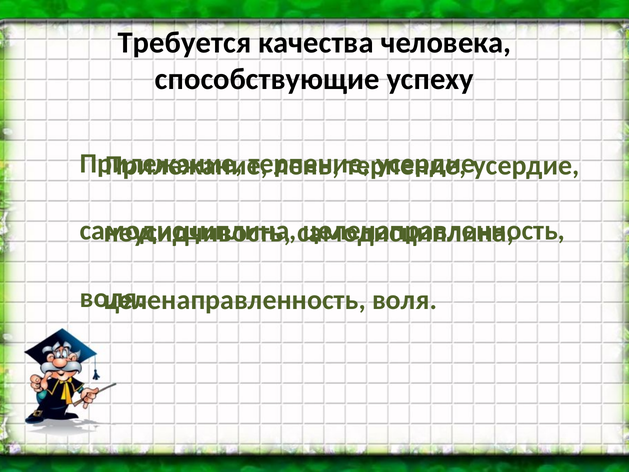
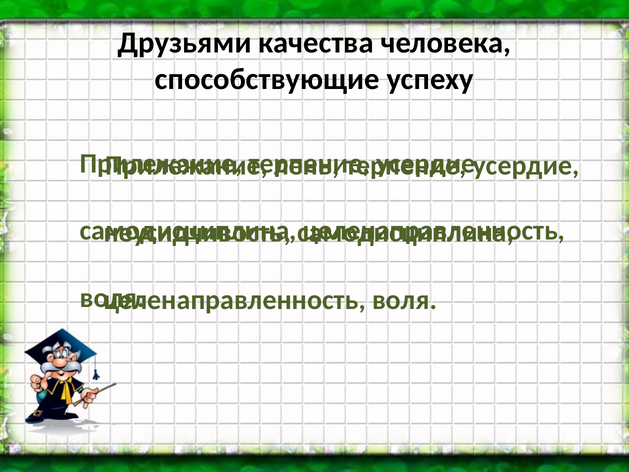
Требуется: Требуется -> Друзьями (185, 43)
